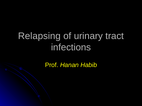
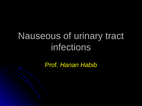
Relapsing: Relapsing -> Nauseous (39, 36)
